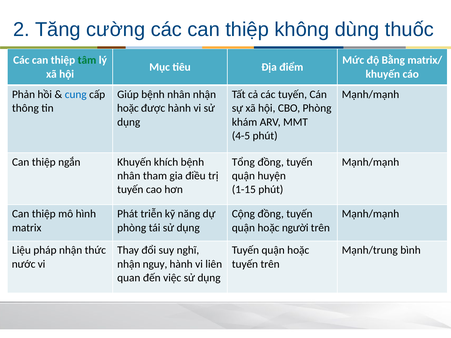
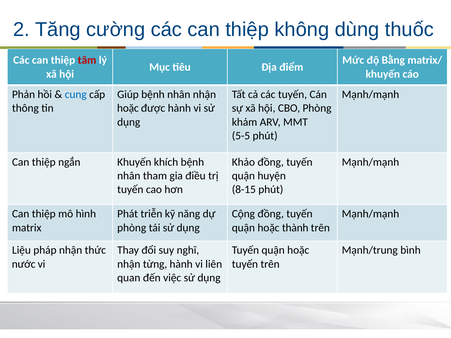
tâm colour: green -> red (87, 60)
4-5: 4-5 -> 5-5 (241, 136)
Tổng: Tổng -> Khảo (243, 162)
1-15: 1-15 -> 8-15 (244, 190)
người: người -> thành (295, 228)
nguy: nguy -> từng (155, 264)
